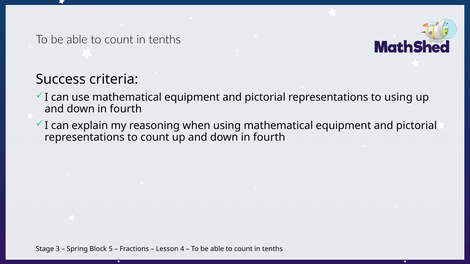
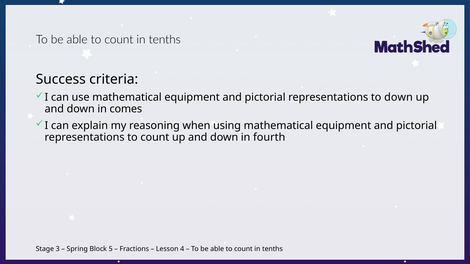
to using: using -> down (398, 98)
fourth: fourth -> comes (126, 109)
